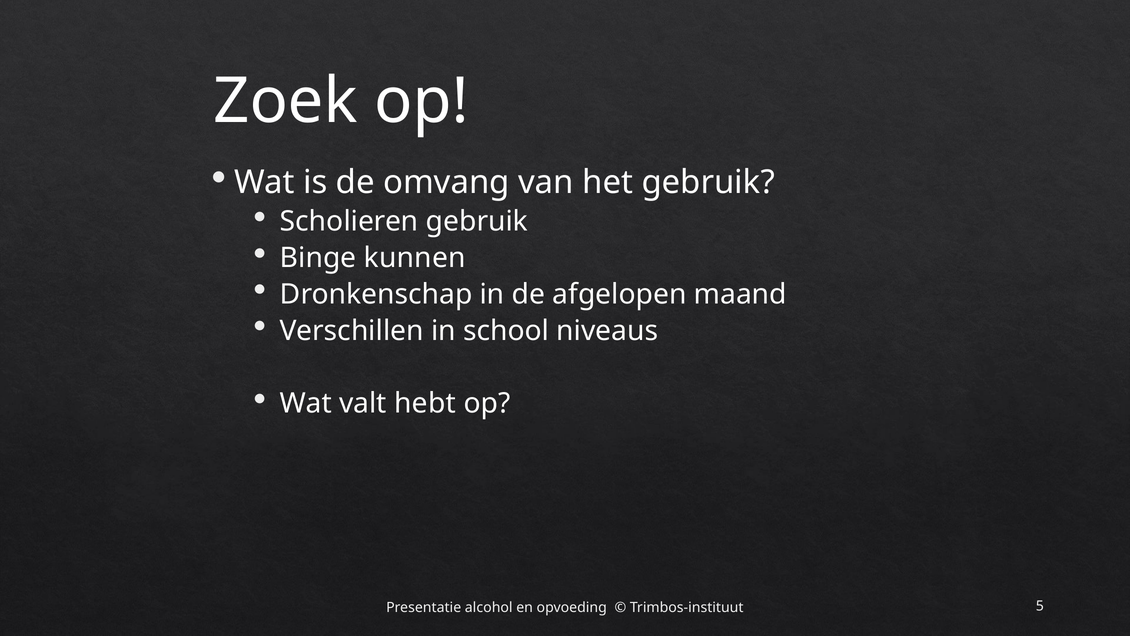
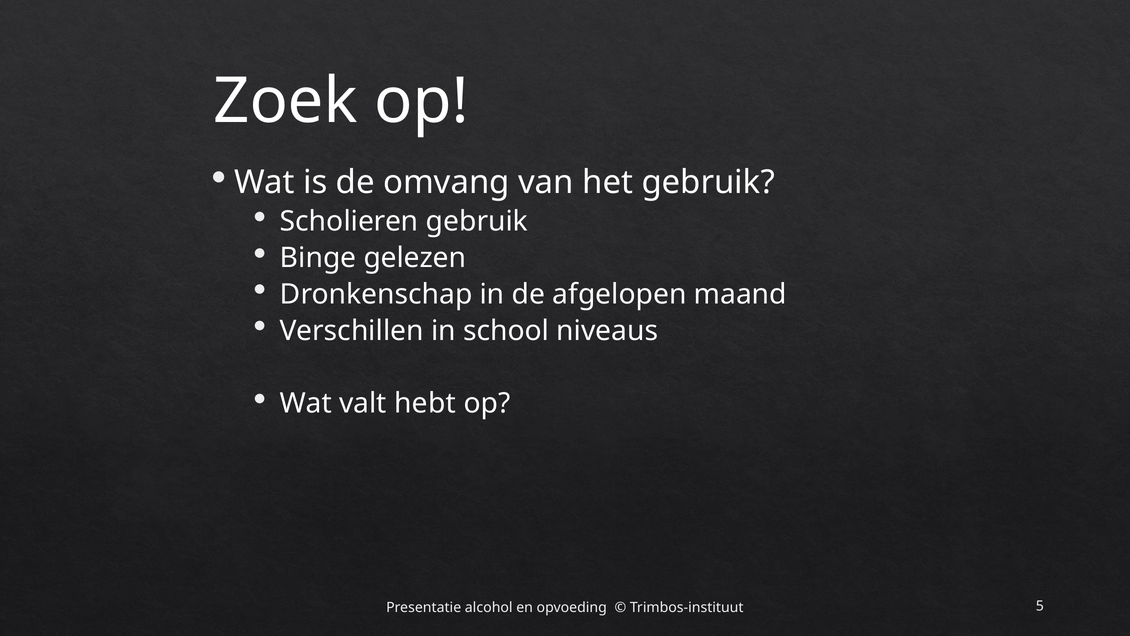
kunnen: kunnen -> gelezen (415, 258)
